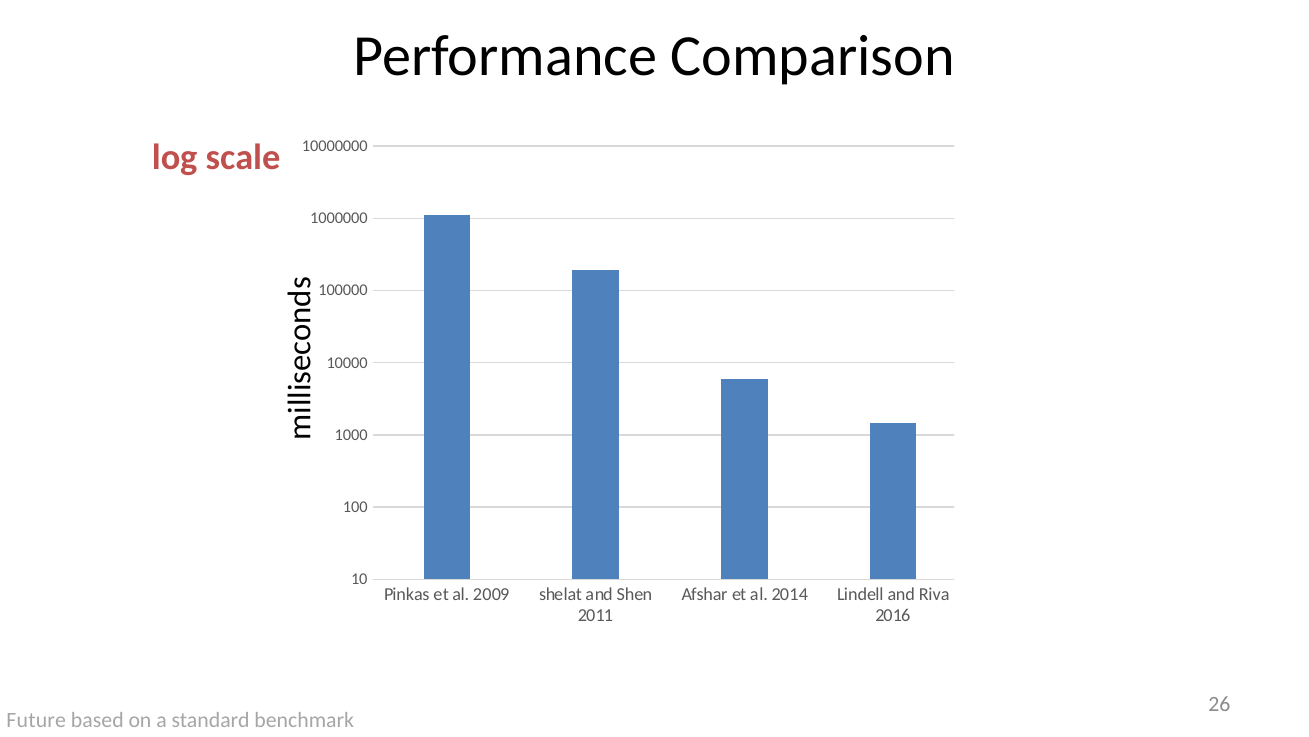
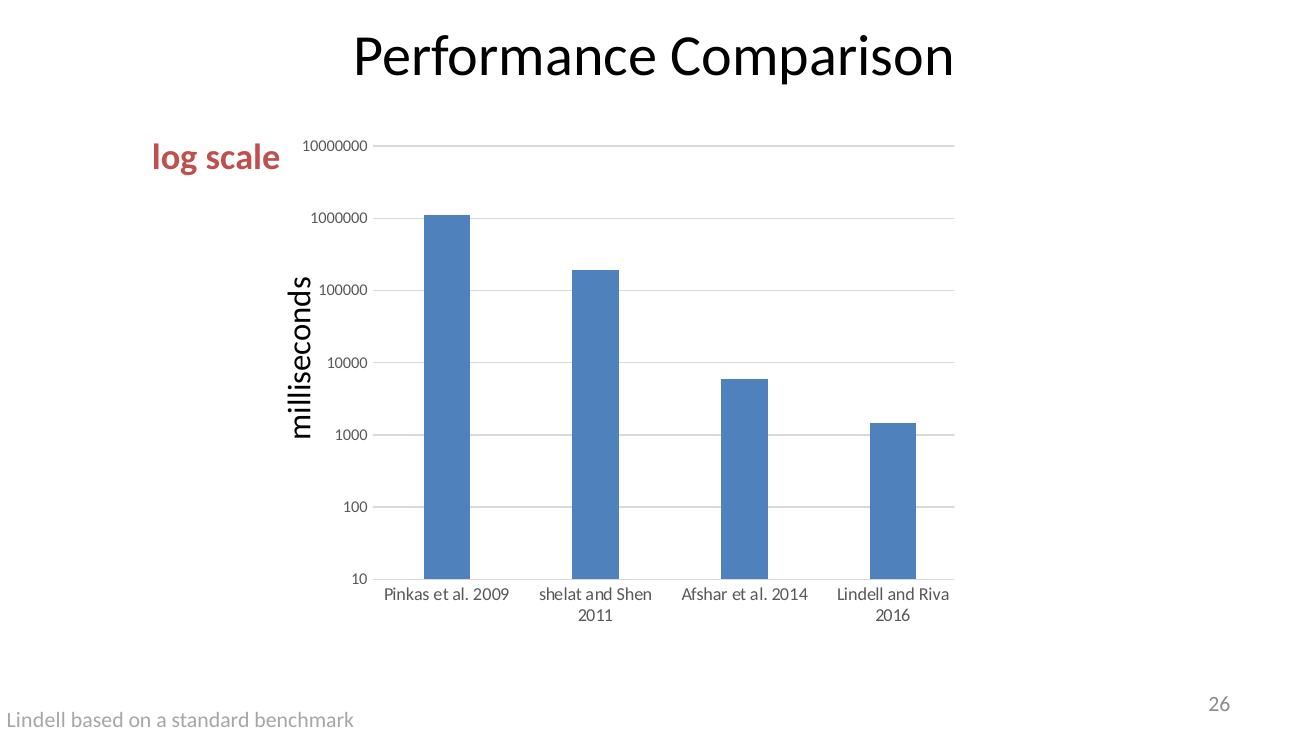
Future: Future -> Lindell (36, 720)
